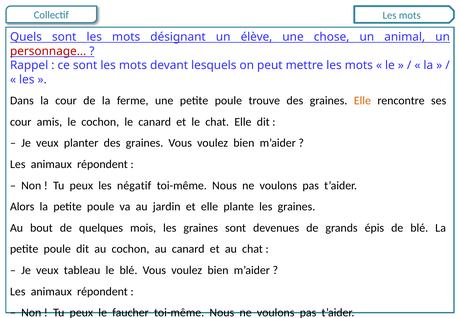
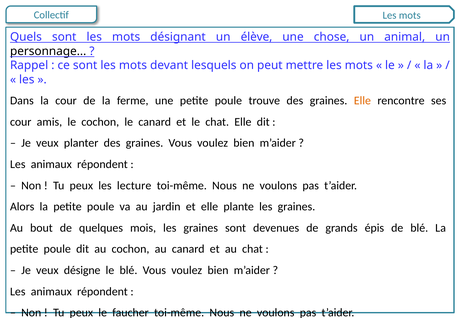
personnage colour: red -> black (48, 51)
négatif: négatif -> lecture (134, 186)
tableau: tableau -> désigne (82, 271)
